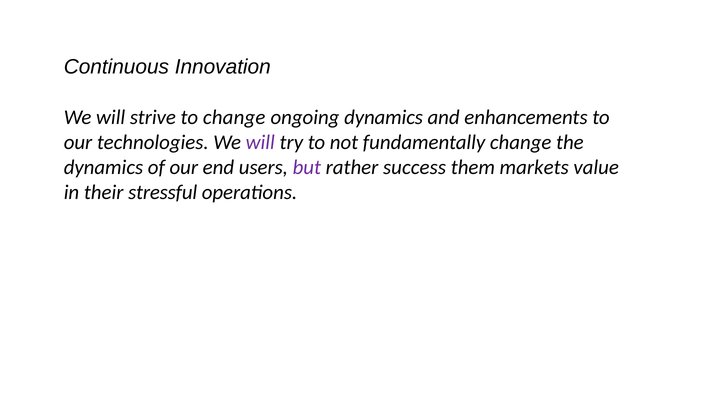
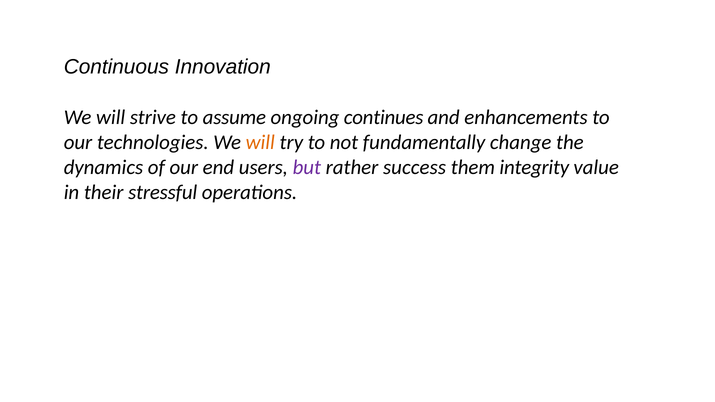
to change: change -> assume (234, 117)
ongoing dynamics: dynamics -> continues (384, 117)
will colour: purple -> orange (260, 142)
markets: markets -> integrity (534, 167)
